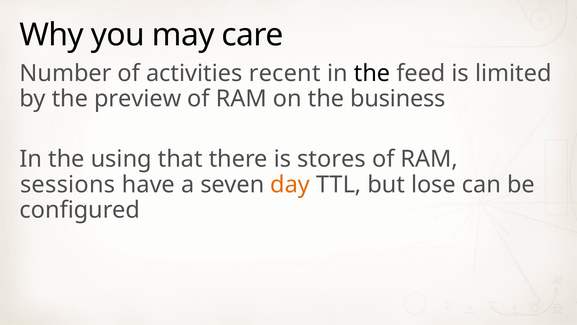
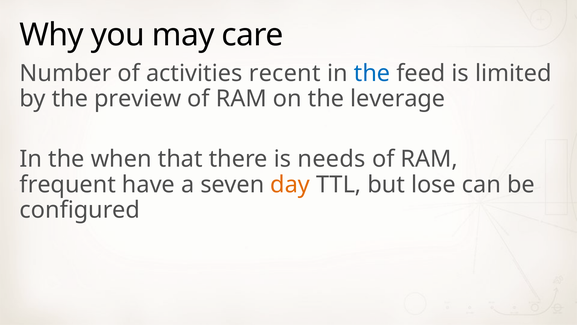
the colour: black -> blue (372, 73)
business: business -> leverage (398, 99)
using: using -> when (121, 159)
stores: stores -> needs (331, 159)
sessions: sessions -> frequent (68, 184)
